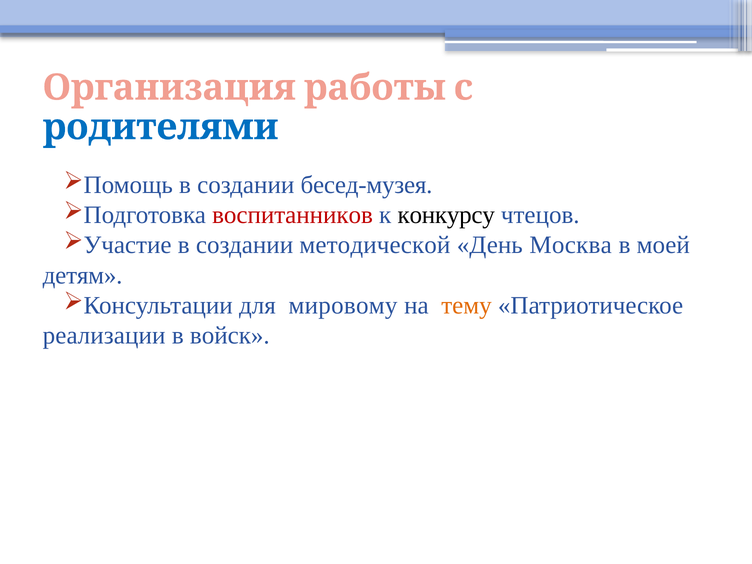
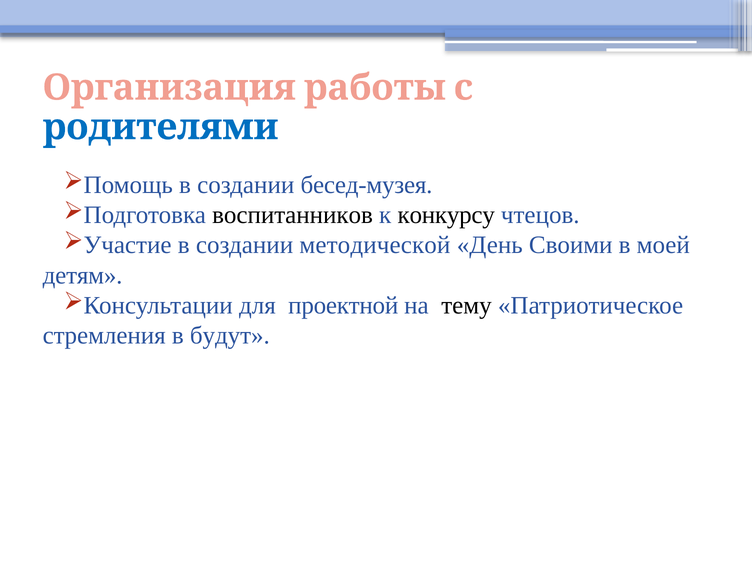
воспитанников colour: red -> black (293, 215)
Москва: Москва -> Своими (571, 245)
мировому: мировому -> проектной (343, 305)
тему colour: orange -> black (466, 305)
реализации: реализации -> стремления (104, 335)
войск: войск -> будут (230, 335)
